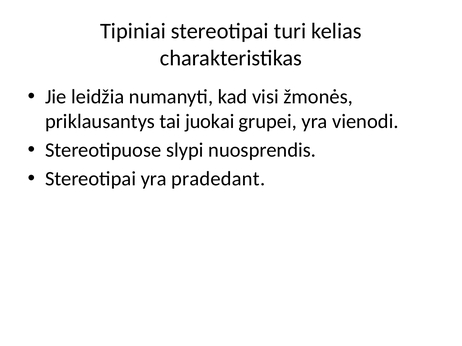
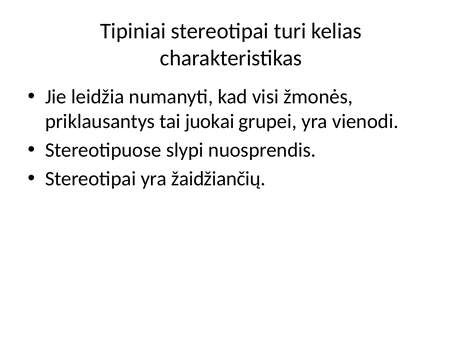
pradedant: pradedant -> žaidžiančių (218, 179)
